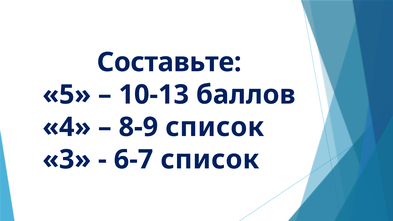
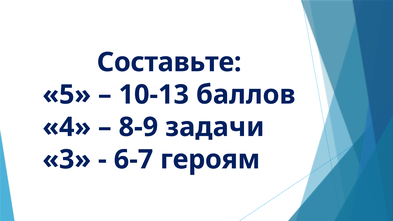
8-9 список: список -> задачи (215, 127)
6-7 список: список -> героям (210, 160)
